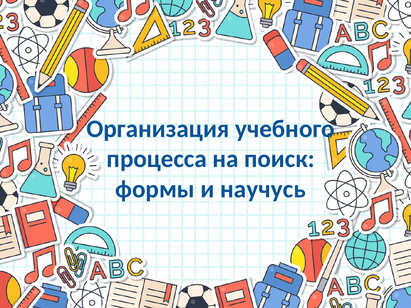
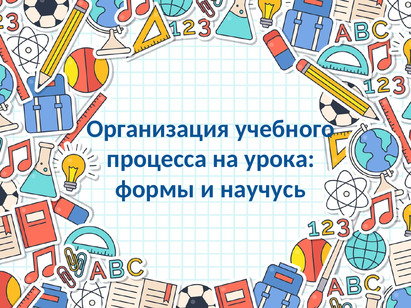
поиск: поиск -> урока (279, 159)
